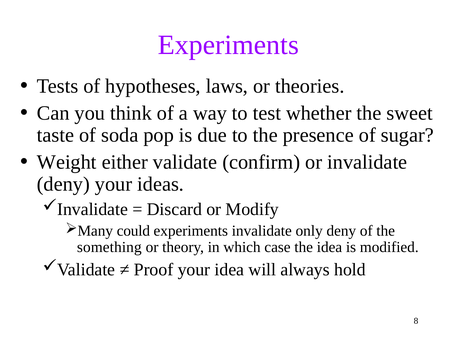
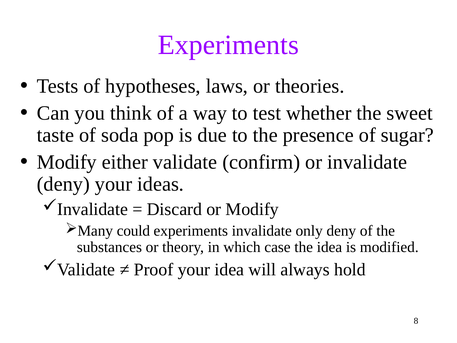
Weight: Weight -> Modify (67, 162)
something: something -> substances (109, 247)
